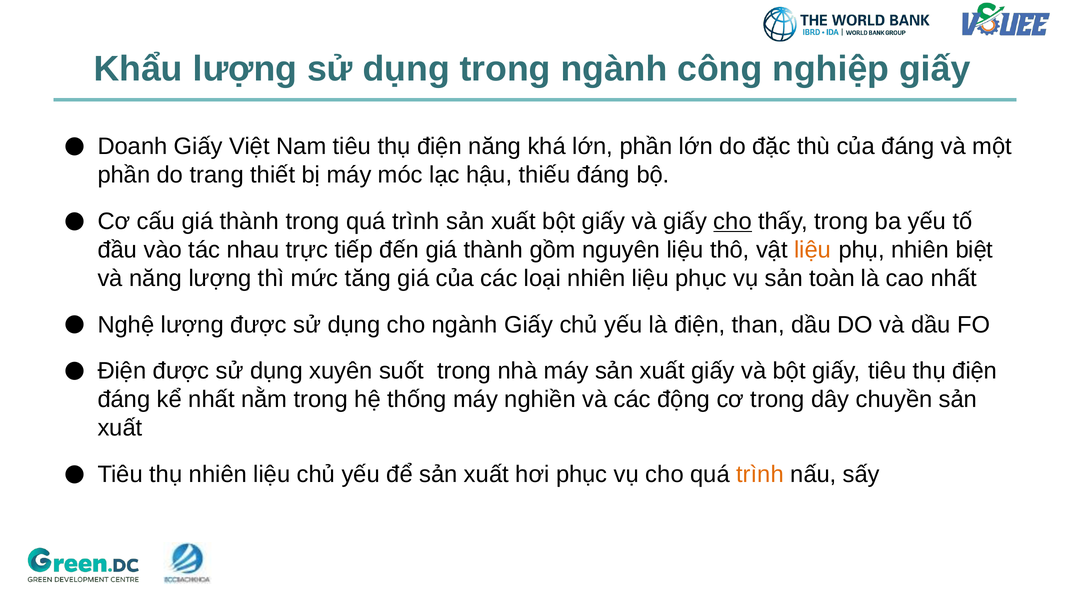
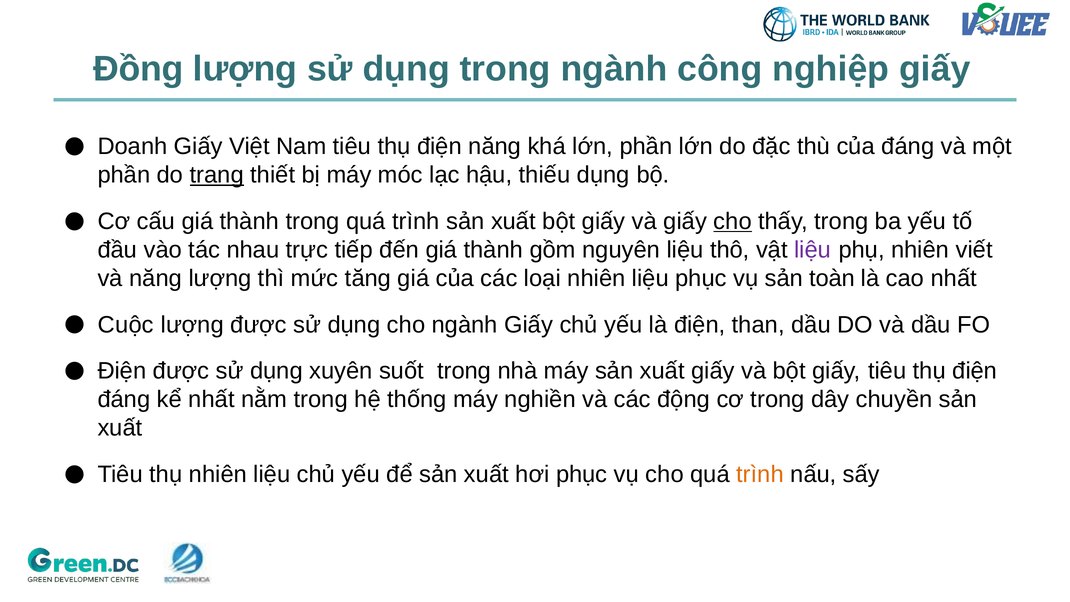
Khẩu: Khẩu -> Đồng (138, 69)
trang underline: none -> present (217, 175)
thiếu đáng: đáng -> dụng (603, 175)
liệu colour: orange -> purple (813, 250)
biệt: biệt -> viết (974, 250)
Nghệ: Nghệ -> Cuộc (126, 325)
